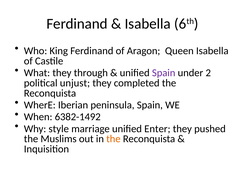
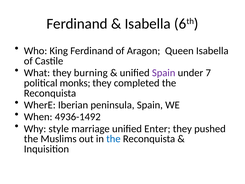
through: through -> burning (91, 73)
2: 2 -> 7 (208, 73)
unjust: unjust -> monks (75, 83)
6382-1492: 6382-1492 -> 4936-1492 (78, 117)
the colour: orange -> blue (113, 139)
